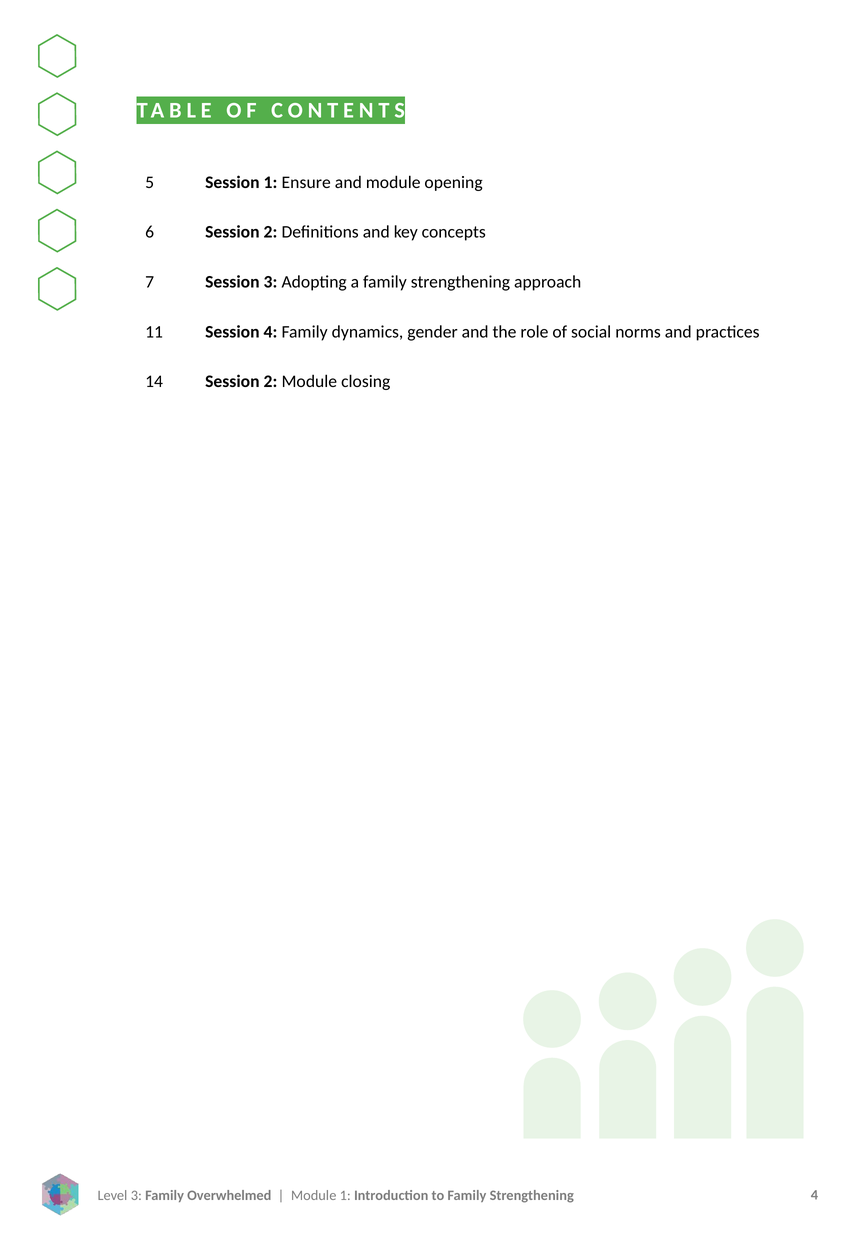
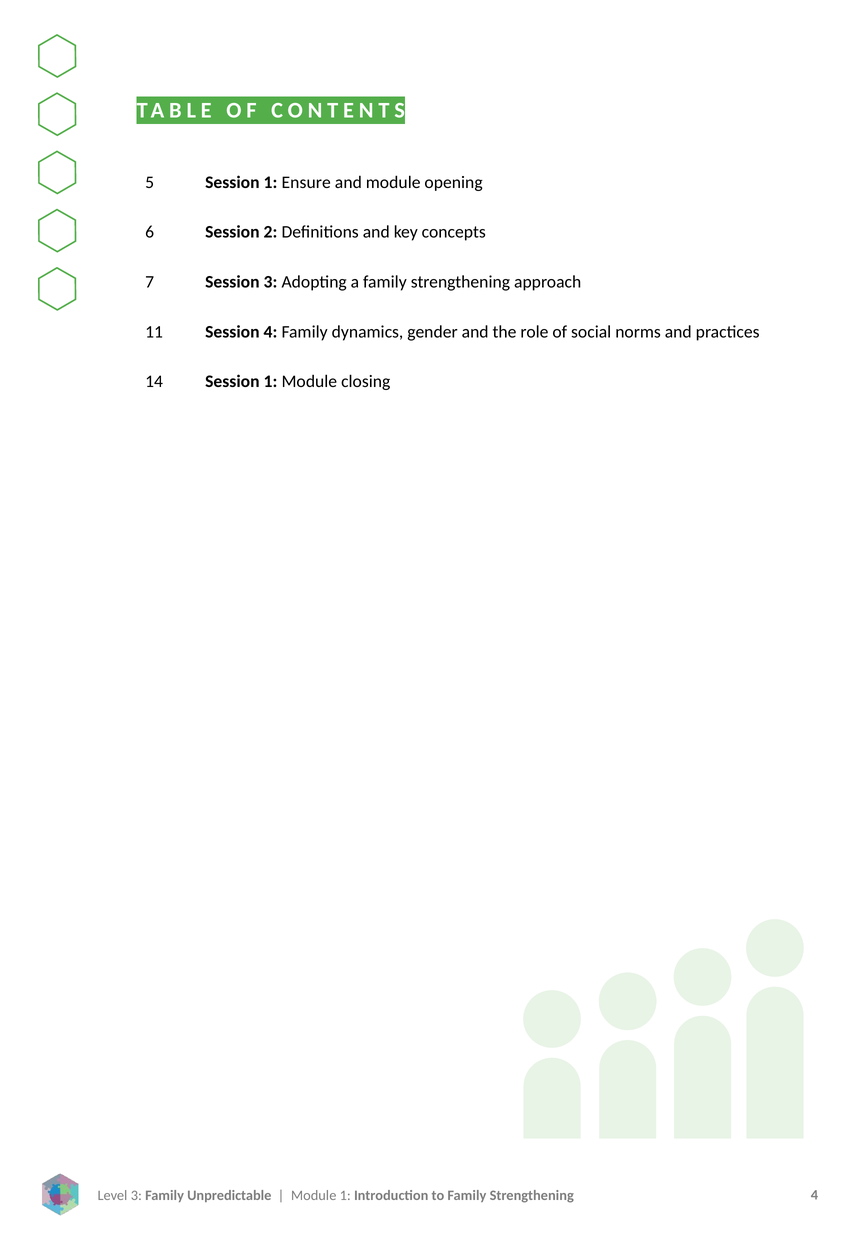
2: 2 -> 1 (271, 382)
Overwhelmed: Overwhelmed -> Unpredictable (229, 1196)
